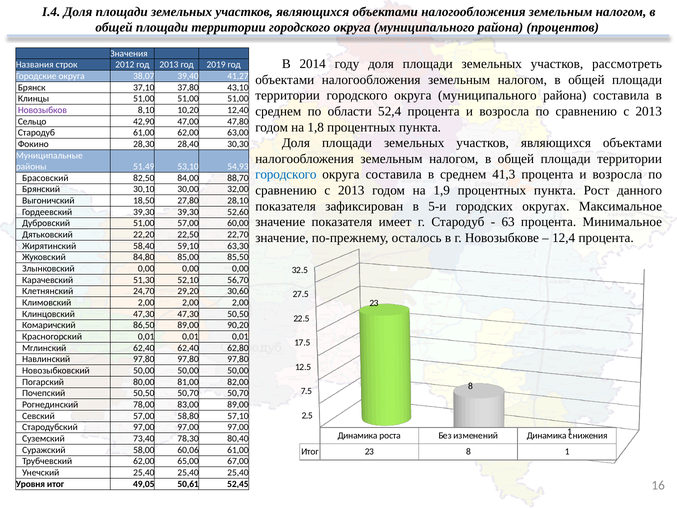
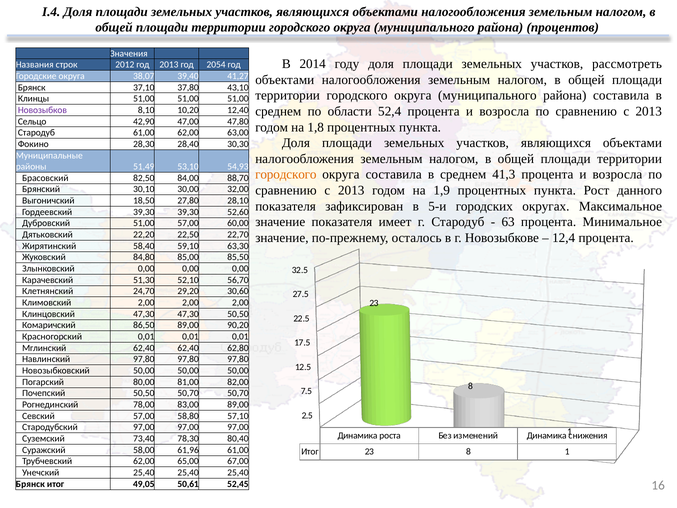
2019: 2019 -> 2054 (216, 65)
городского colour: blue -> orange (286, 175)
60,06: 60,06 -> 61,96 (188, 450)
Уровня: Уровня -> Брянск (30, 484)
